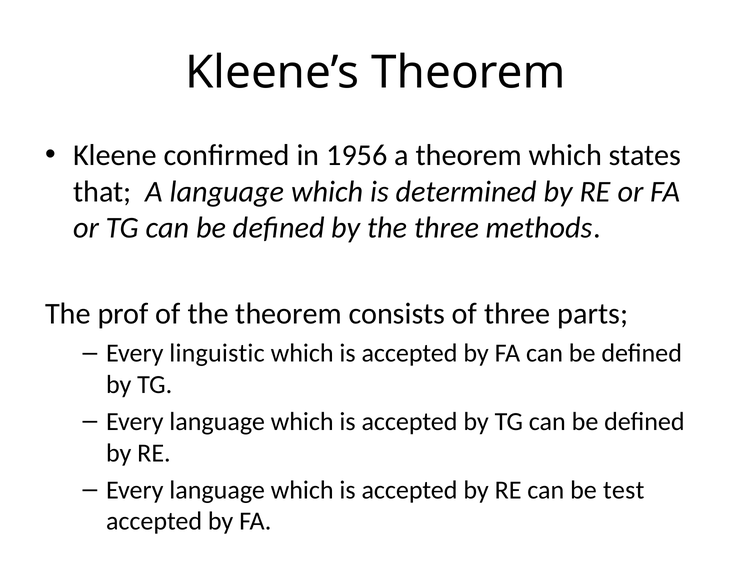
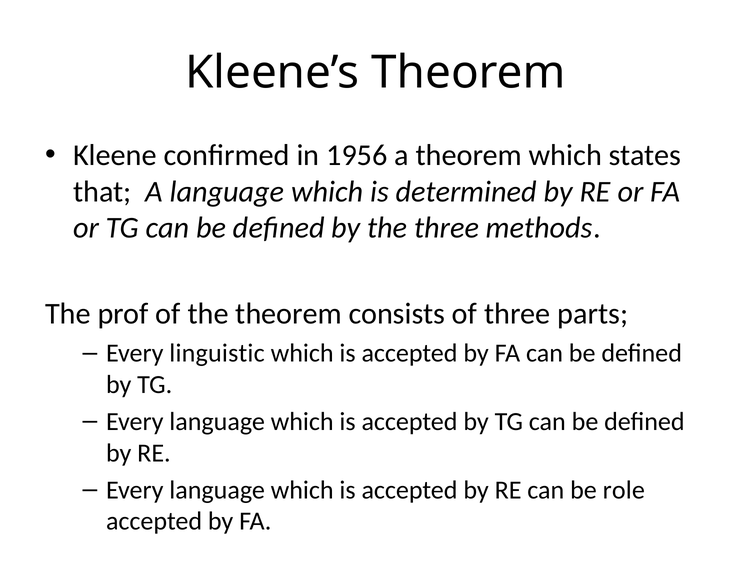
test: test -> role (624, 490)
